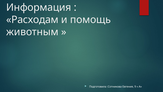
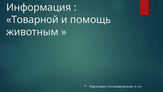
Расходам: Расходам -> Товарной (32, 20)
